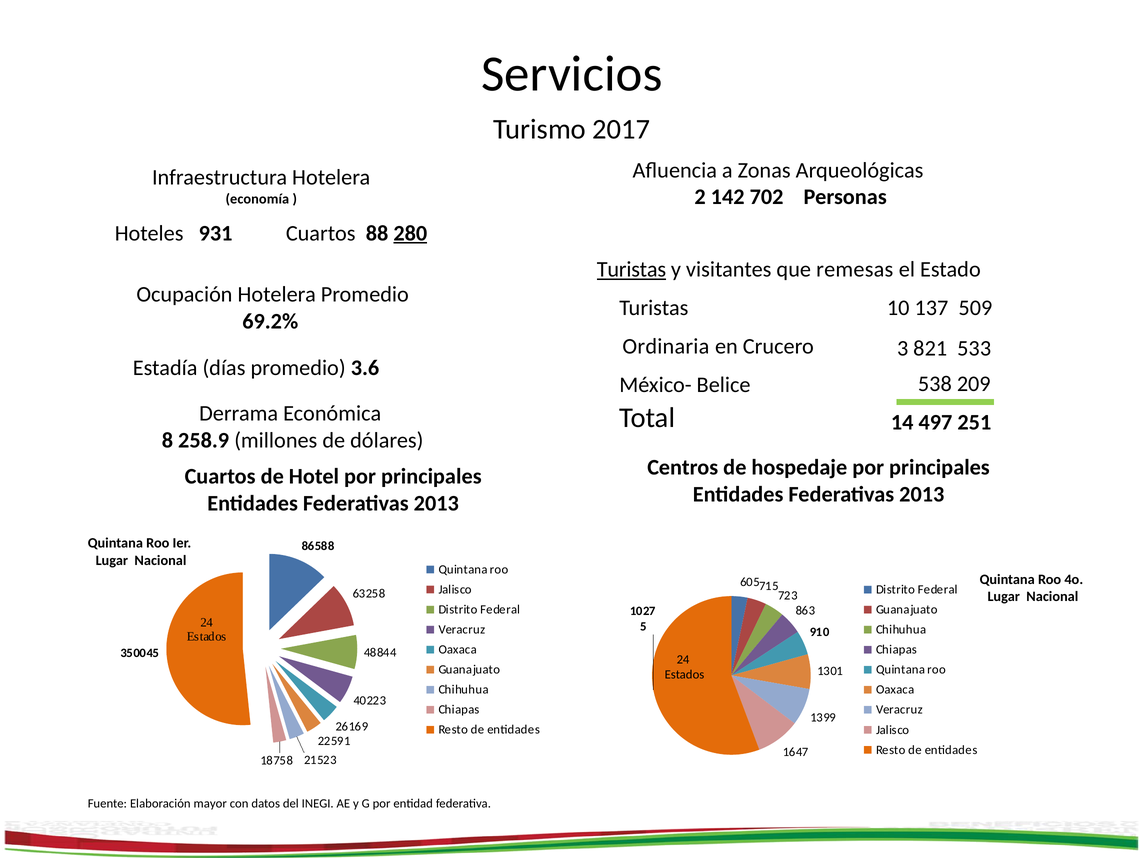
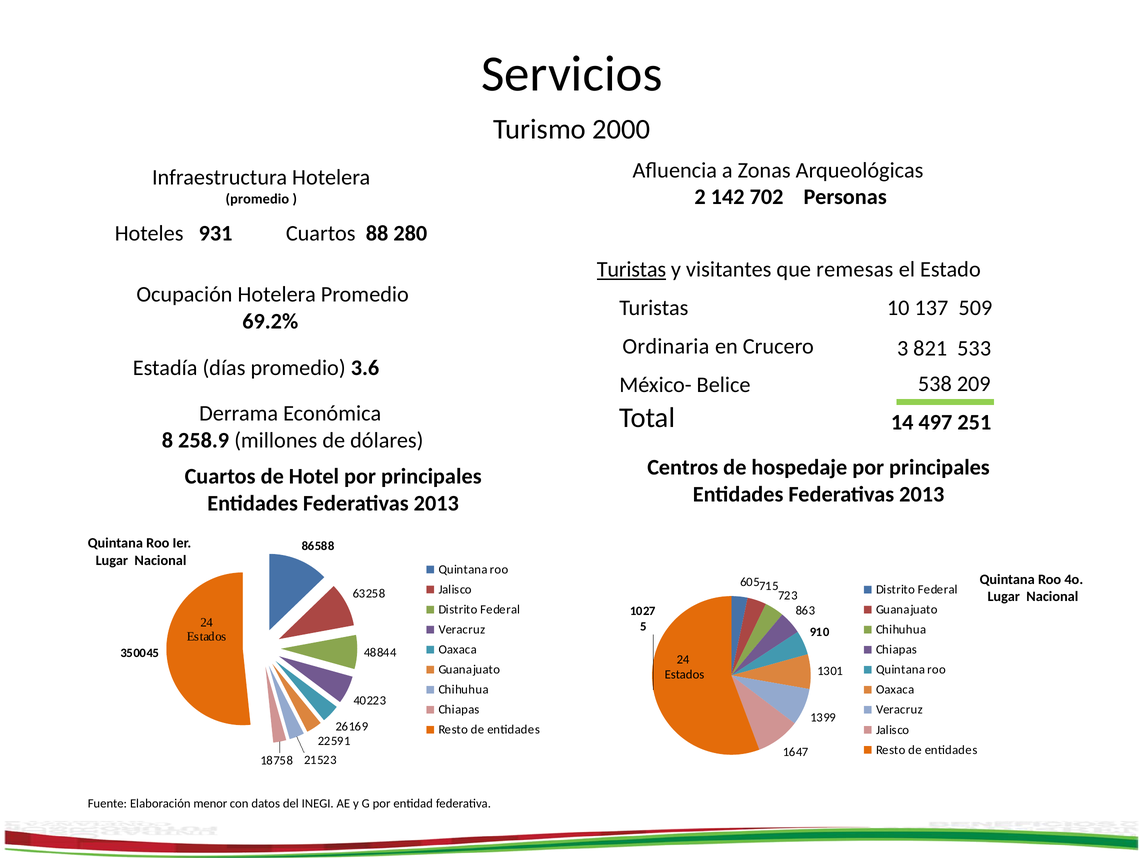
2017: 2017 -> 2000 (621, 129)
economía: economía -> promedio (257, 199)
280 underline: present -> none (410, 233)
mayor: mayor -> menor (210, 803)
